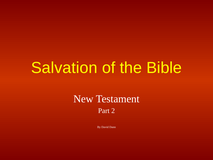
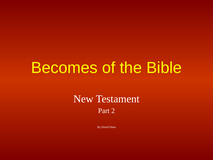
Salvation: Salvation -> Becomes (64, 68)
